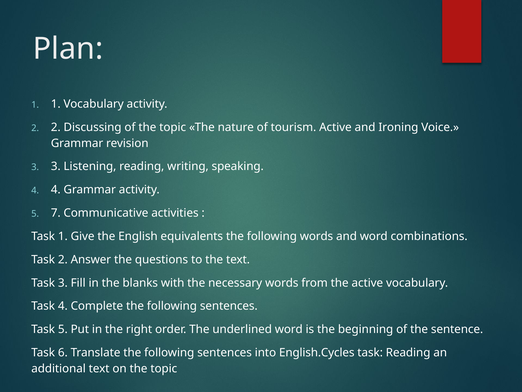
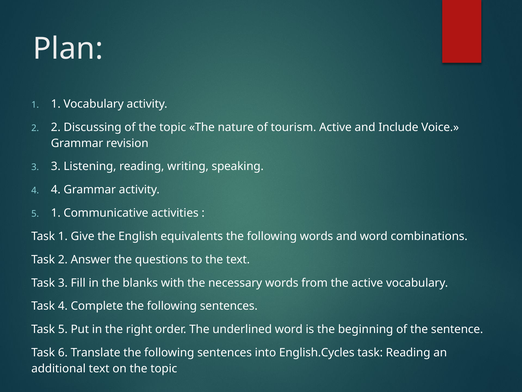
Ironing: Ironing -> Include (398, 127)
5 7: 7 -> 1 (56, 213)
